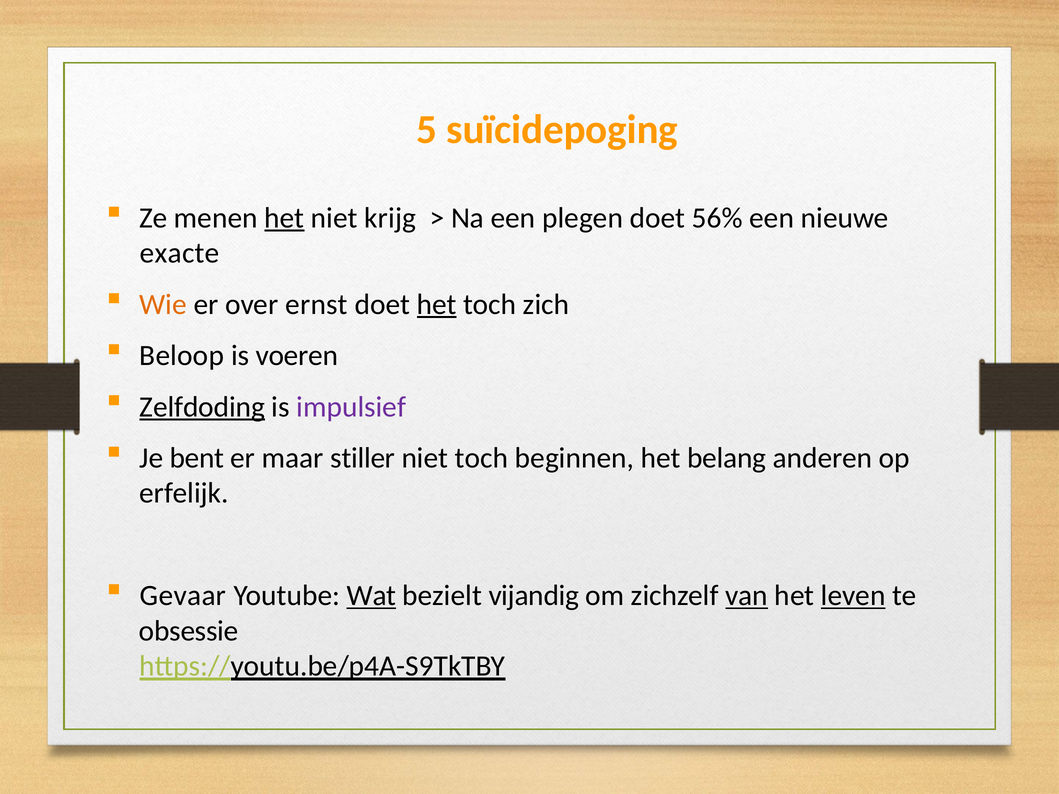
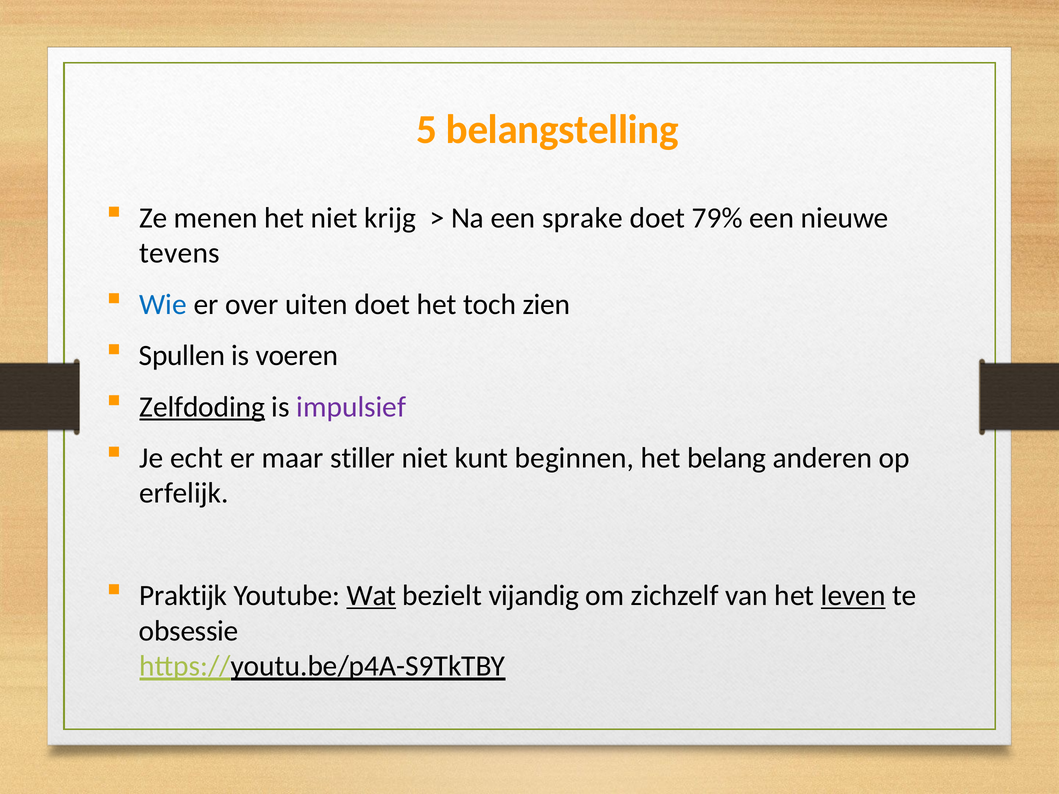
suïcidepoging: suïcidepoging -> belangstelling (562, 130)
het underline: present -> none (284, 218)
plegen: plegen -> sprake (582, 218)
56%: 56% -> 79% (717, 218)
exacte: exacte -> tevens (180, 253)
Wie colour: orange -> blue (163, 305)
ernst: ernst -> uiten (317, 305)
het underline: present -> none (437, 305)
zich: zich -> zien (546, 305)
Beloop: Beloop -> Spullen (182, 356)
bent: bent -> echt (197, 458)
niet toch: toch -> kunt (482, 458)
Gevaar: Gevaar -> Praktijk (183, 596)
van underline: present -> none (747, 596)
